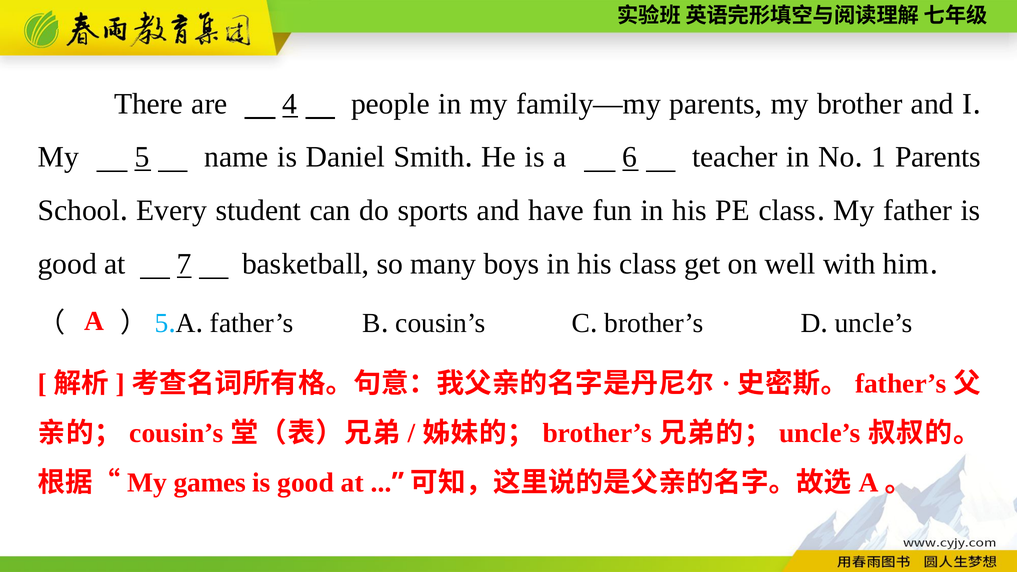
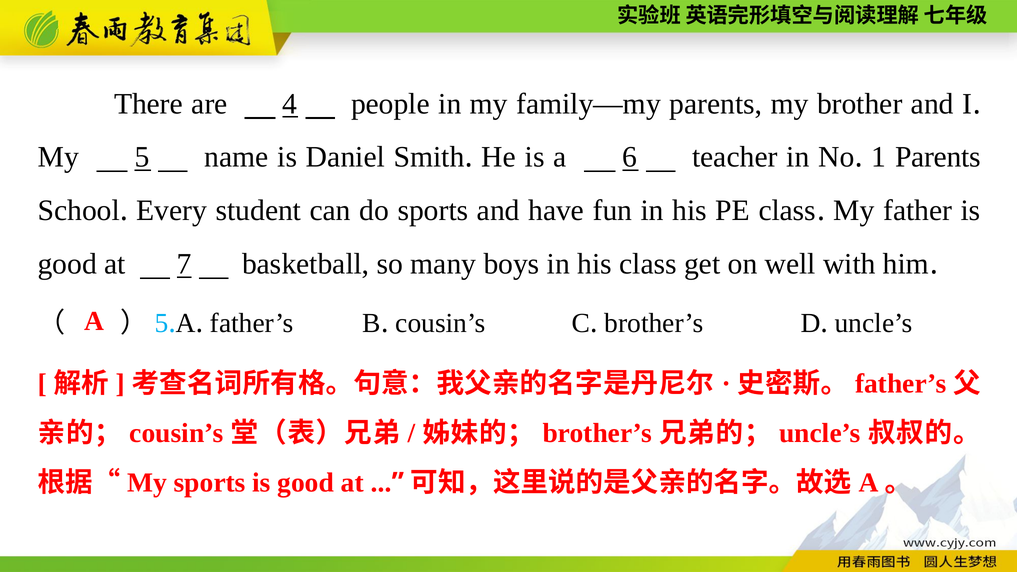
games: games -> sports (210, 483)
